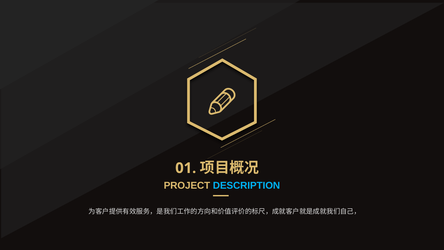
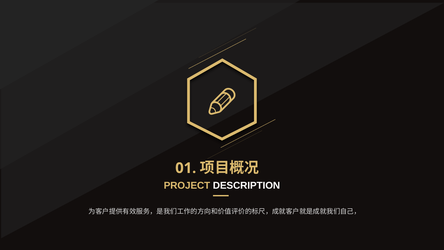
DESCRIPTION colour: light blue -> white (247, 185)
